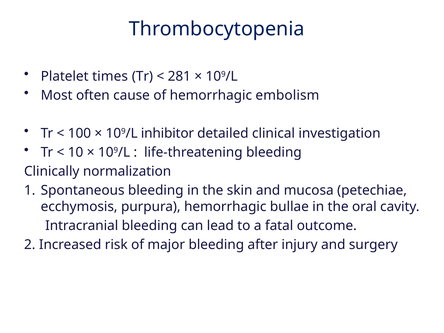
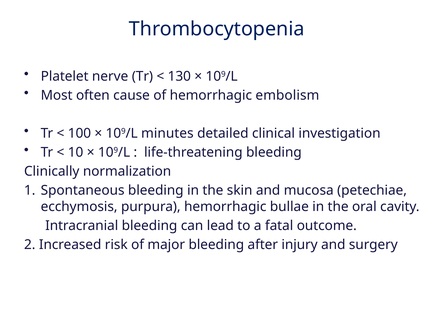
times: times -> nerve (110, 76)
281: 281 -> 130 (179, 76)
inhibitor: inhibitor -> minutes (167, 133)
